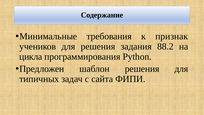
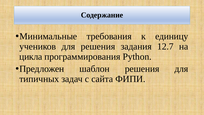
признак: признак -> единицу (172, 36)
88.2: 88.2 -> 12.7 (165, 46)
